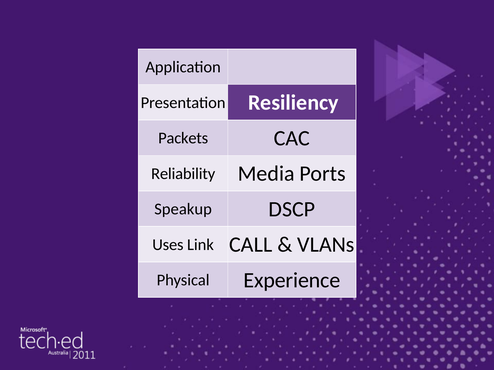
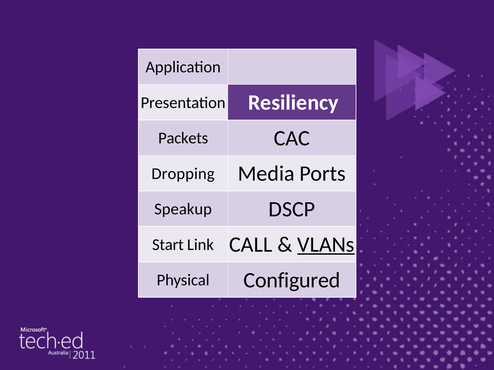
Reliability: Reliability -> Dropping (183, 174)
Uses: Uses -> Start (168, 245)
VLANs underline: none -> present (326, 245)
Experience: Experience -> Configured (292, 281)
